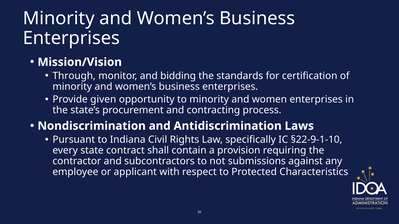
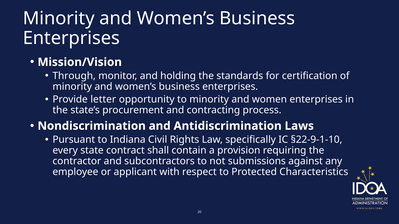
bidding: bidding -> holding (178, 76)
given: given -> letter (103, 100)
